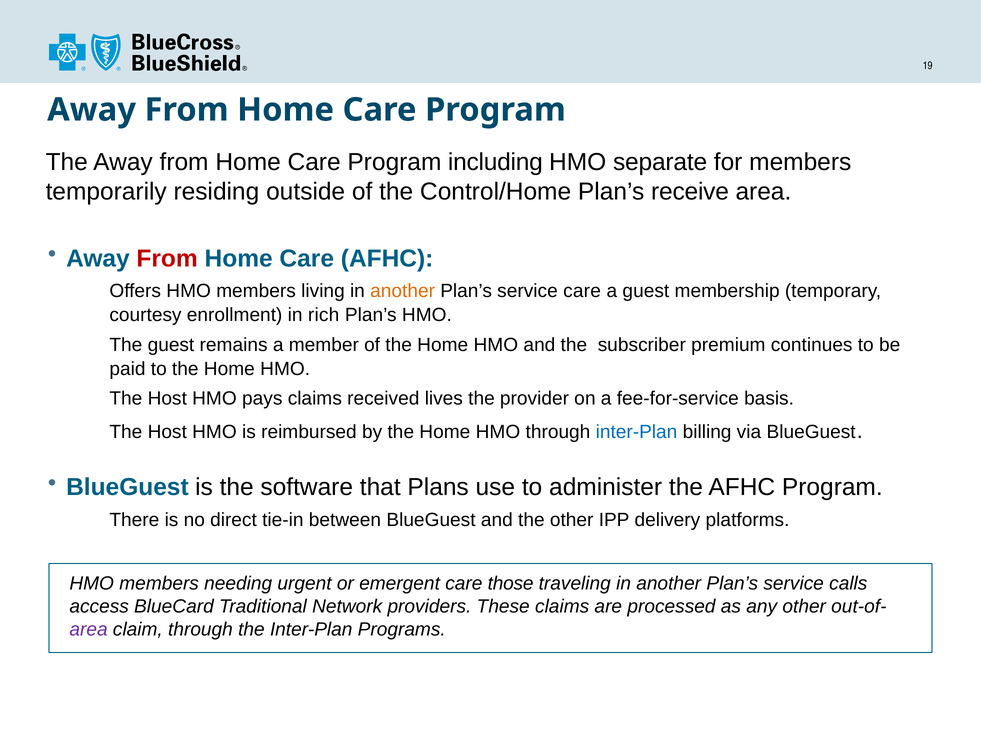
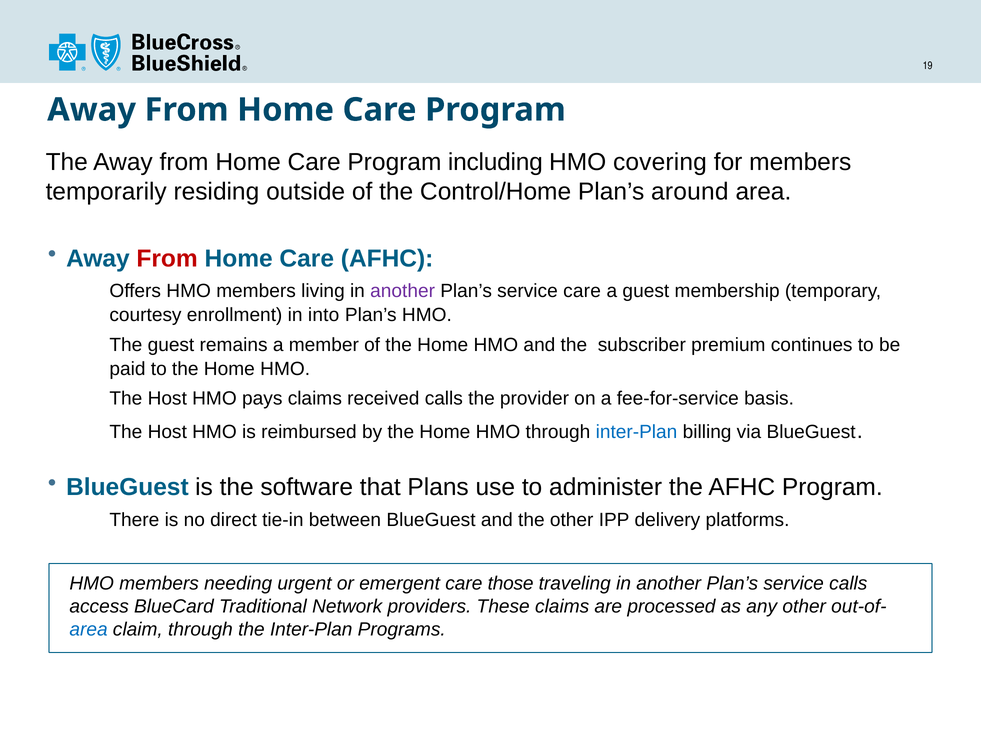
separate: separate -> covering (660, 162)
receive: receive -> around (690, 192)
another colour: orange -> purple (403, 291)
rich: rich -> into (324, 315)
received lives: lives -> calls (444, 398)
area colour: purple -> blue (89, 629)
